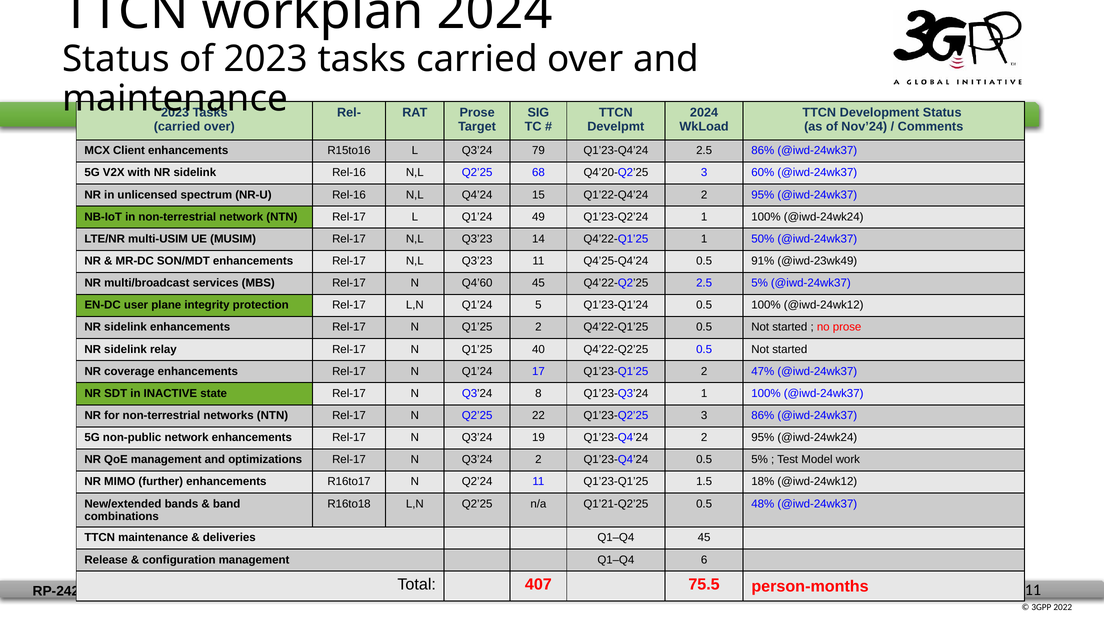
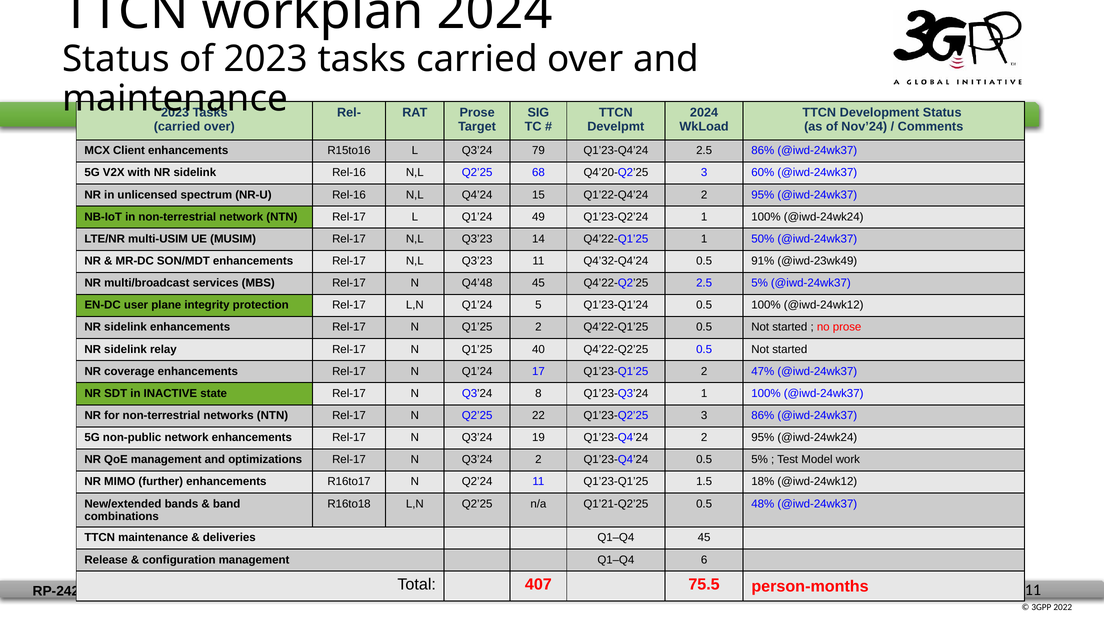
Q4’25-Q4’24: Q4’25-Q4’24 -> Q4’32-Q4’24 (616, 261)
Q4’60: Q4’60 -> Q4’48 (477, 283)
